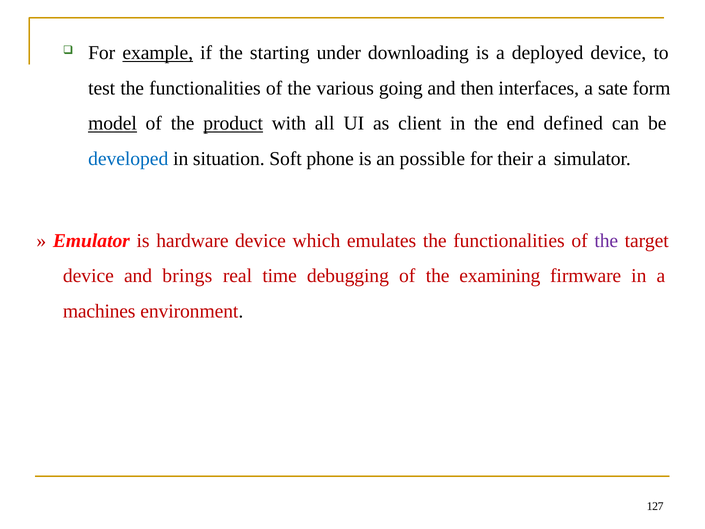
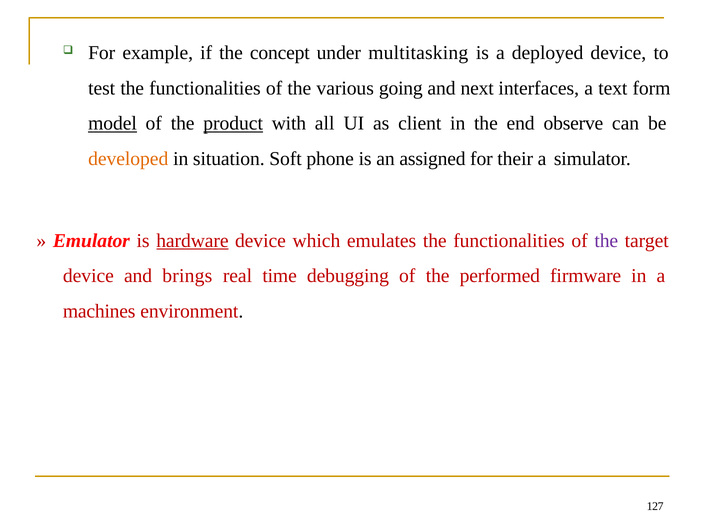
example underline: present -> none (158, 53)
starting: starting -> concept (280, 53)
downloading: downloading -> multitasking (418, 53)
then: then -> next (477, 88)
sate: sate -> text (613, 88)
defined: defined -> observe (573, 123)
developed colour: blue -> orange (128, 159)
possible: possible -> assigned (433, 159)
hardware underline: none -> present (192, 241)
examining: examining -> performed (500, 276)
